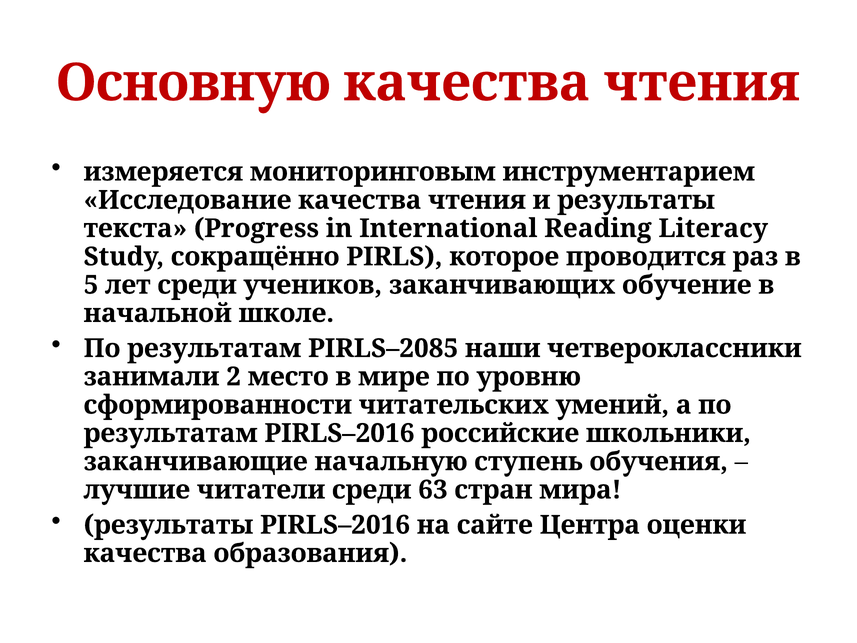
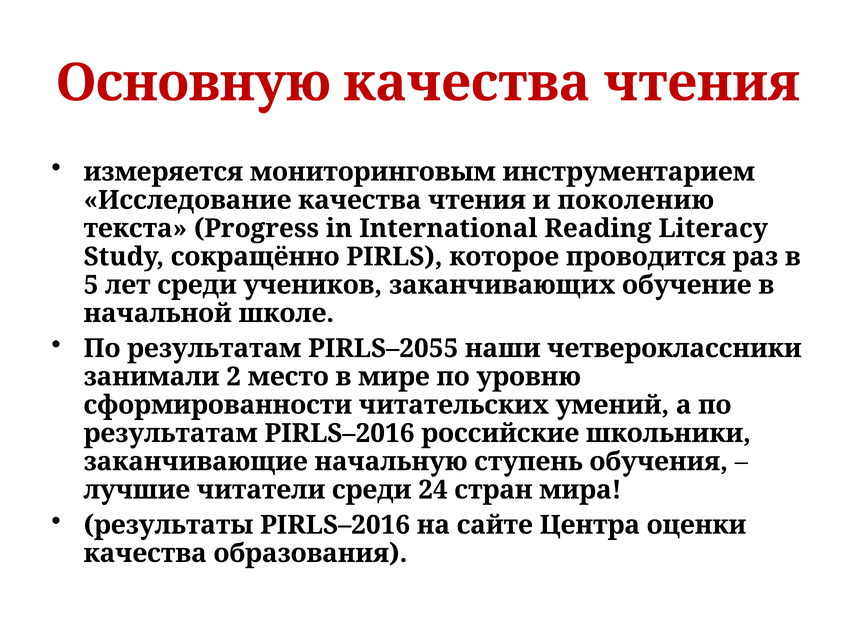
и результаты: результаты -> поколению (636, 200)
PIRLS–2085: PIRLS–2085 -> PIRLS–2055 (383, 348)
63: 63 -> 24 (433, 490)
